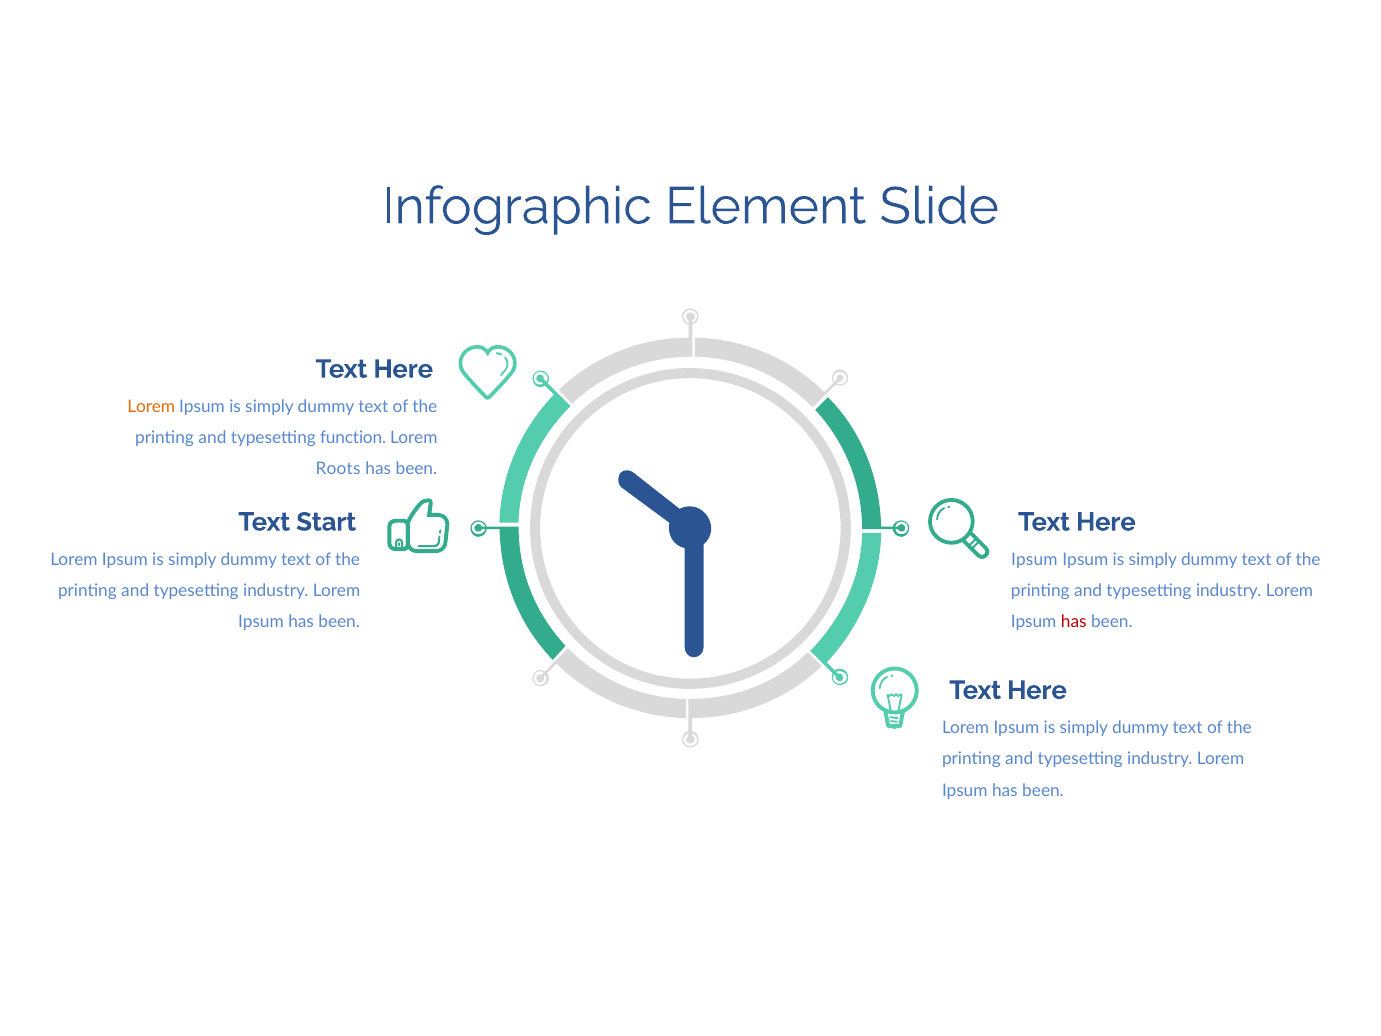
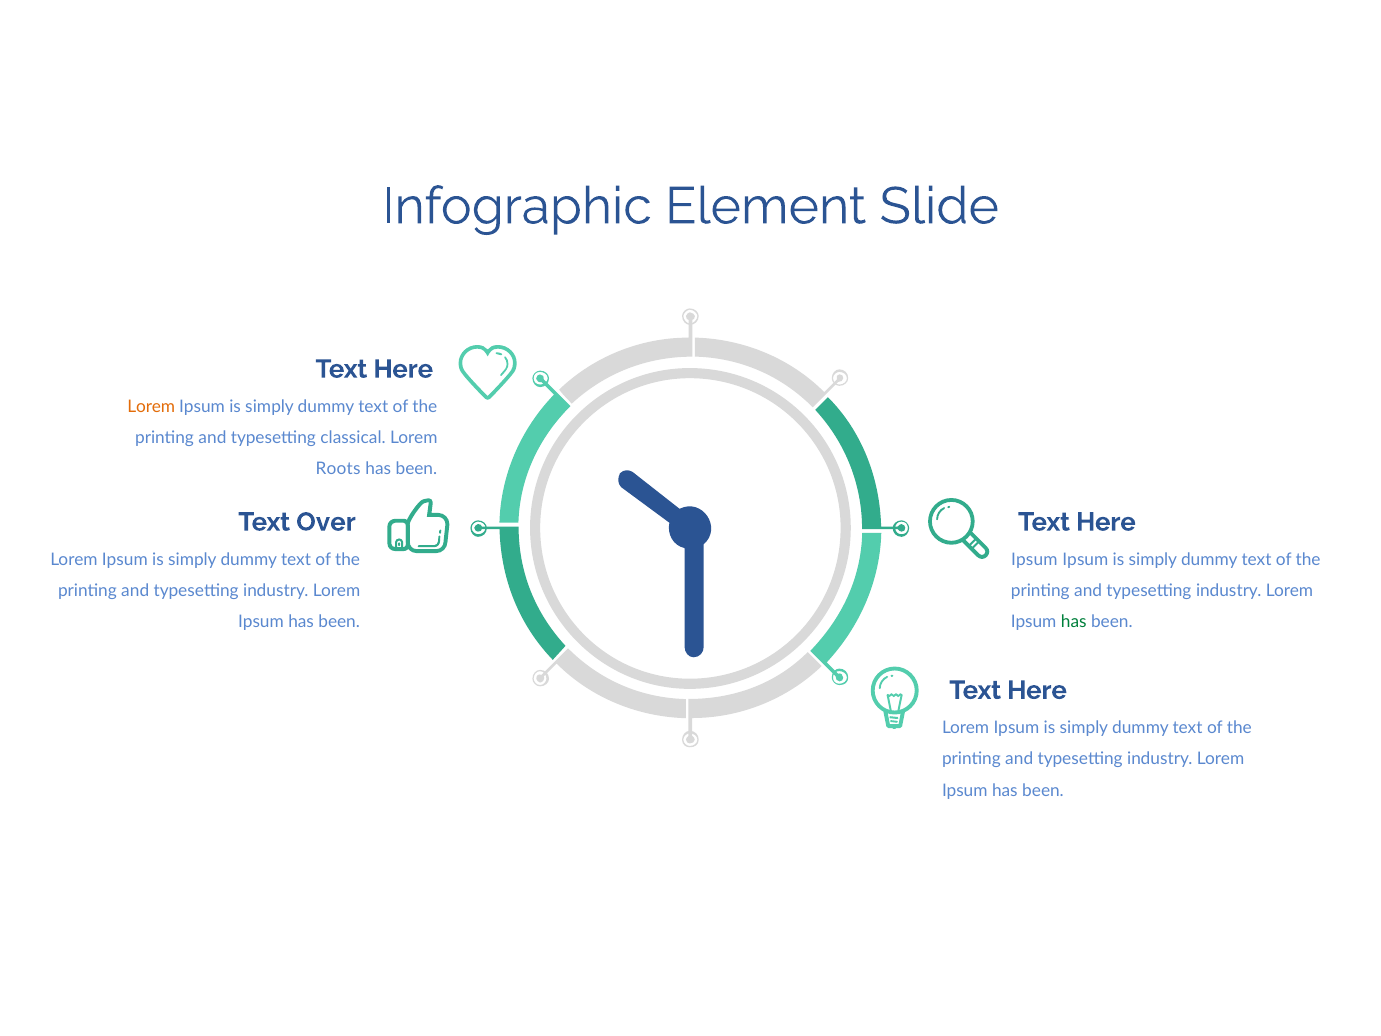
function: function -> classical (353, 438)
Start: Start -> Over (326, 522)
has colour: red -> green (1074, 622)
